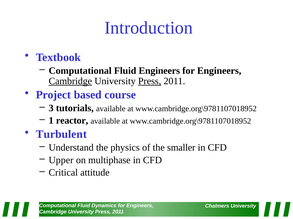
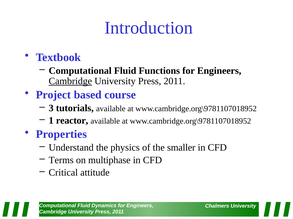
Fluid Engineers: Engineers -> Functions (159, 71)
Press underline: present -> none (150, 81)
Turbulent: Turbulent -> Properties (61, 135)
Upper: Upper -> Terms (61, 161)
